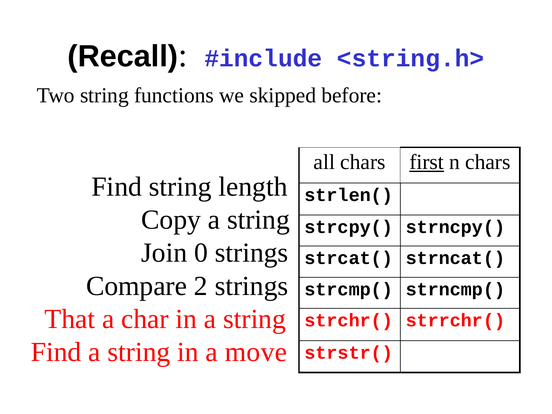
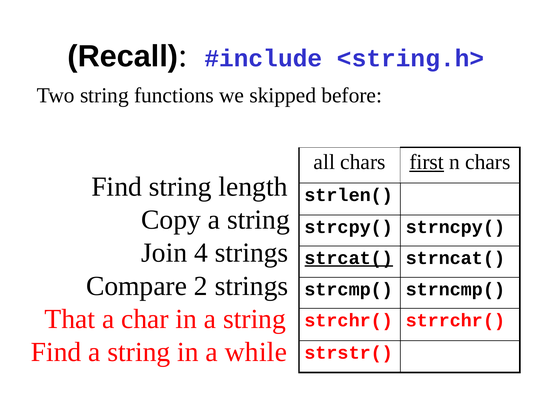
0: 0 -> 4 (201, 253)
strcat( underline: none -> present (349, 258)
move: move -> while (256, 352)
